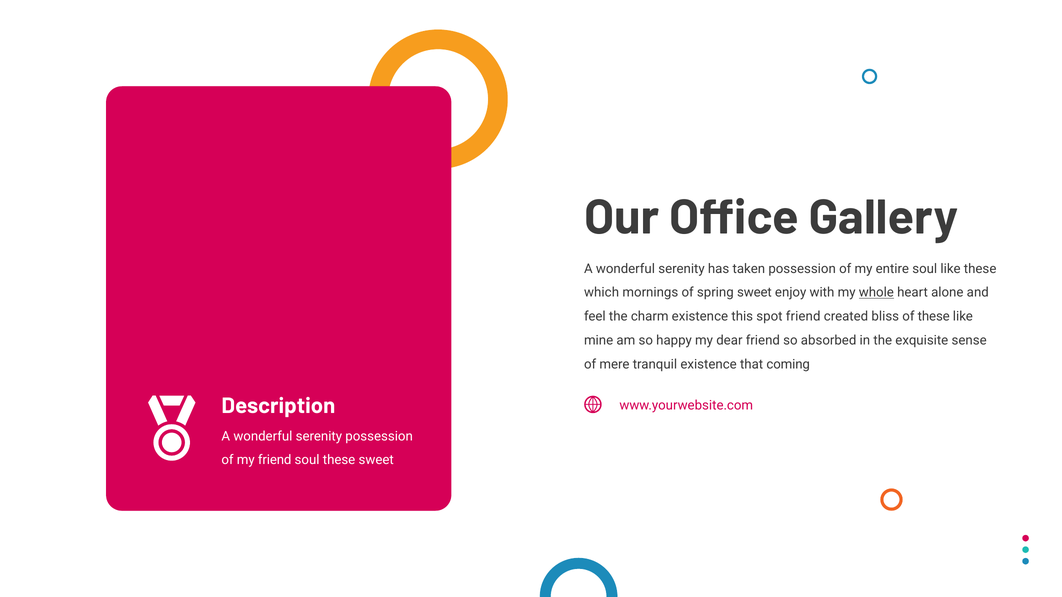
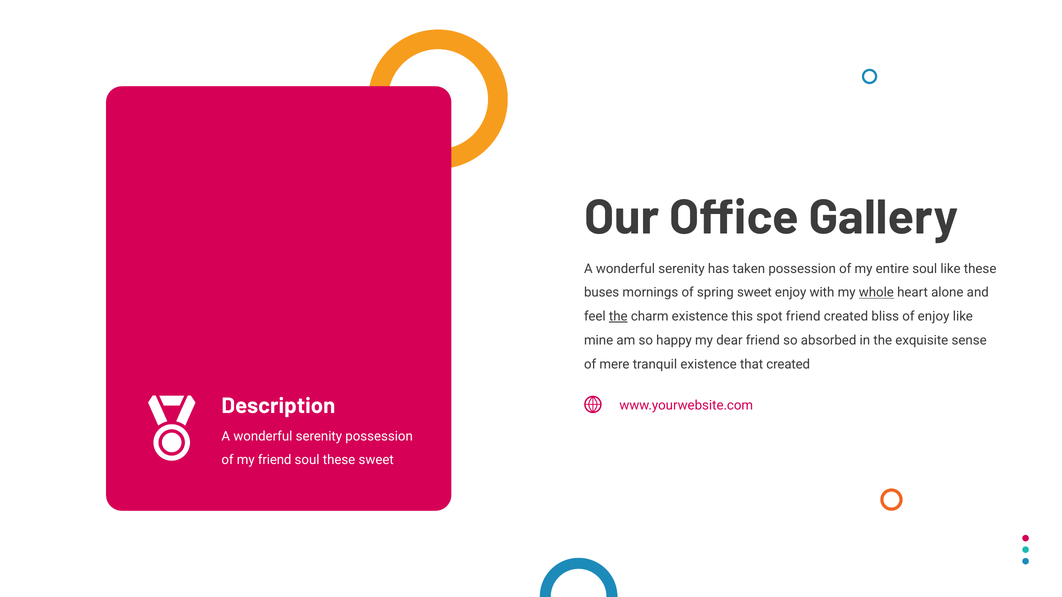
which: which -> buses (602, 293)
the underline: none -> present (618, 317)
of these: these -> enjoy (934, 317)
that coming: coming -> created (788, 364)
